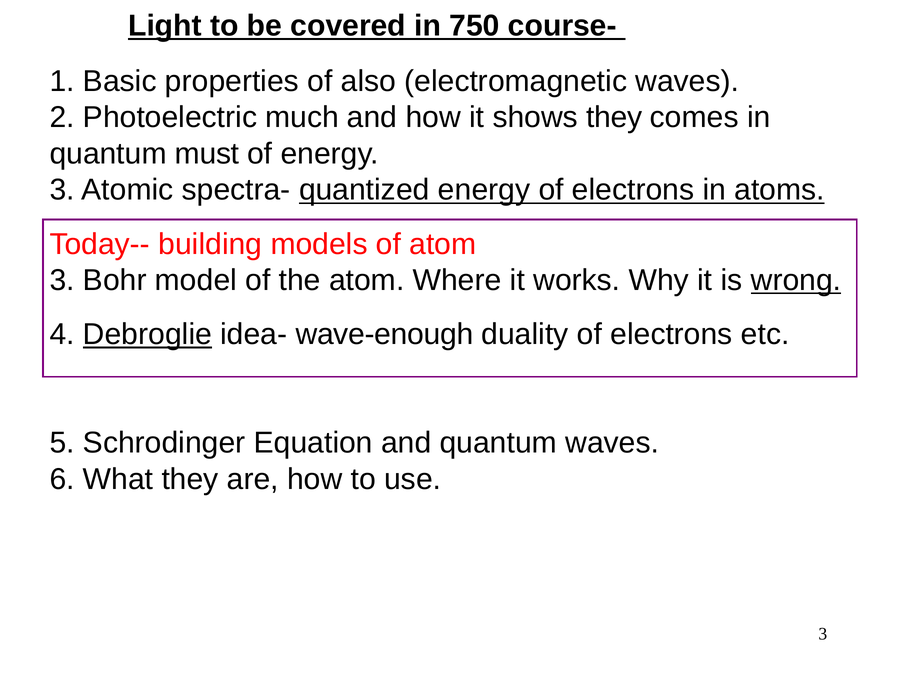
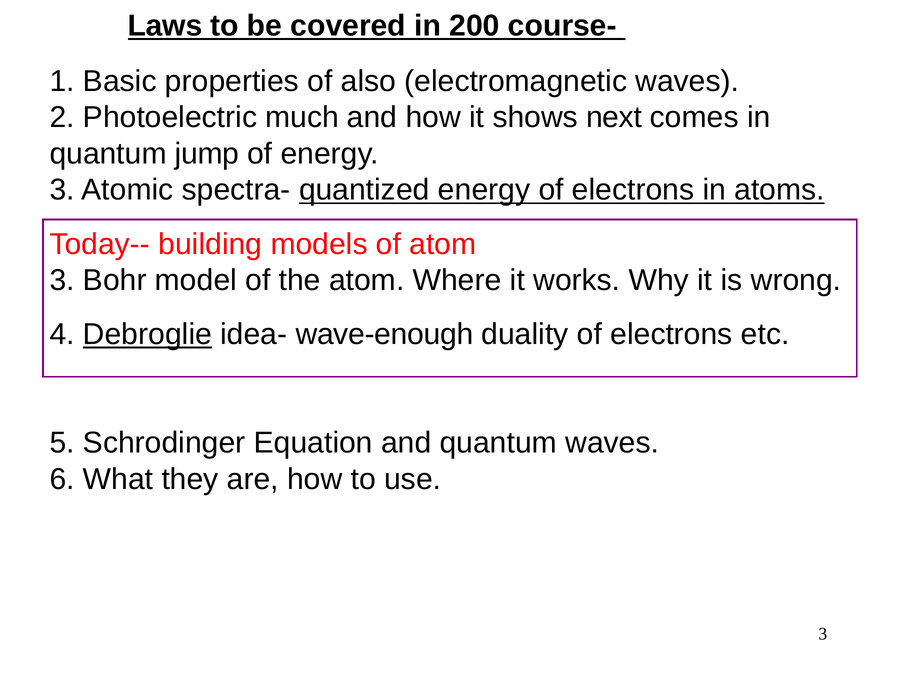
Light: Light -> Laws (165, 26)
750: 750 -> 200 (474, 26)
shows they: they -> next (614, 118)
must: must -> jump (207, 154)
wrong underline: present -> none (796, 280)
